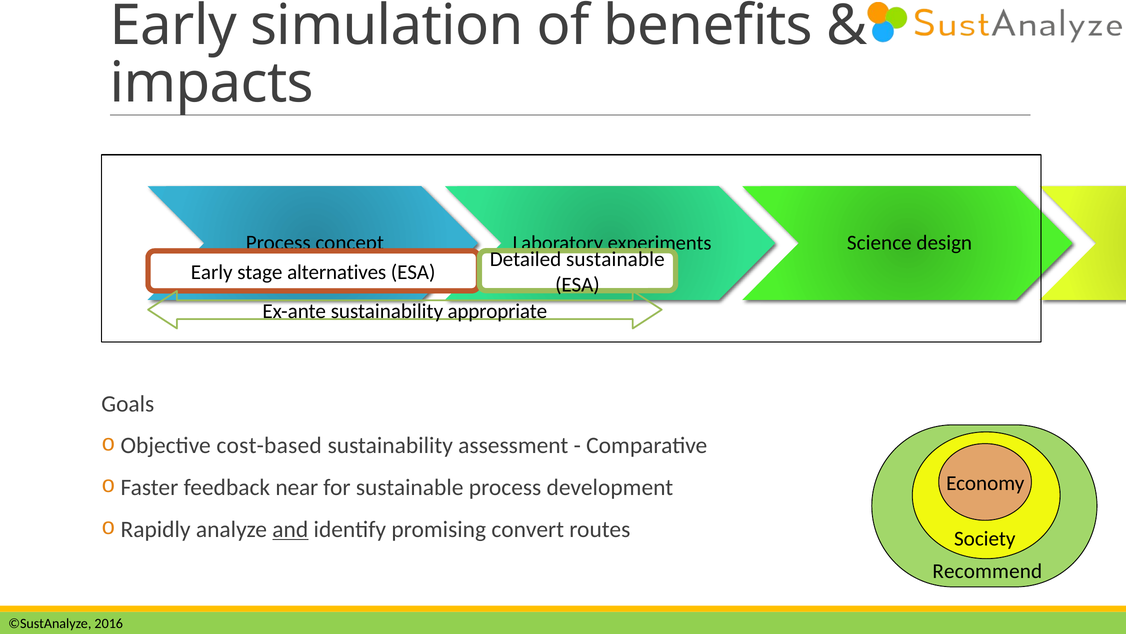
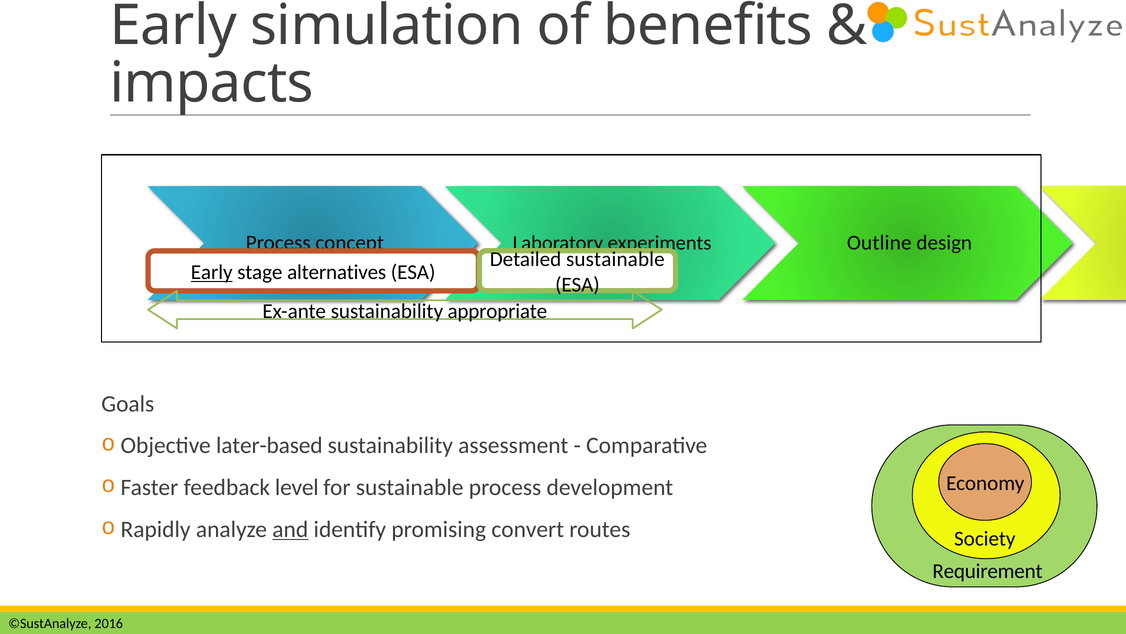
Science: Science -> Outline (879, 243)
Early underline: none -> present (212, 272)
cost-based: cost-based -> later-based (269, 445)
near: near -> level (297, 487)
Recommend: Recommend -> Requirement (987, 570)
